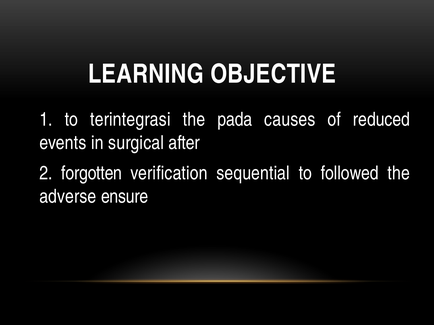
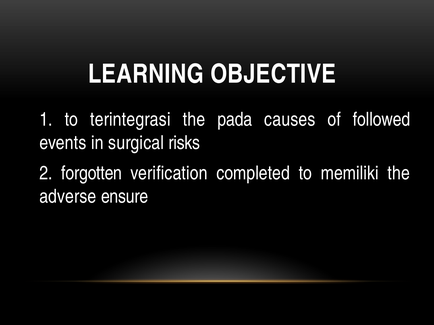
reduced: reduced -> followed (382, 120)
after: after -> risks (184, 143)
sequential: sequential -> completed (253, 174)
followed: followed -> memiliki (350, 174)
